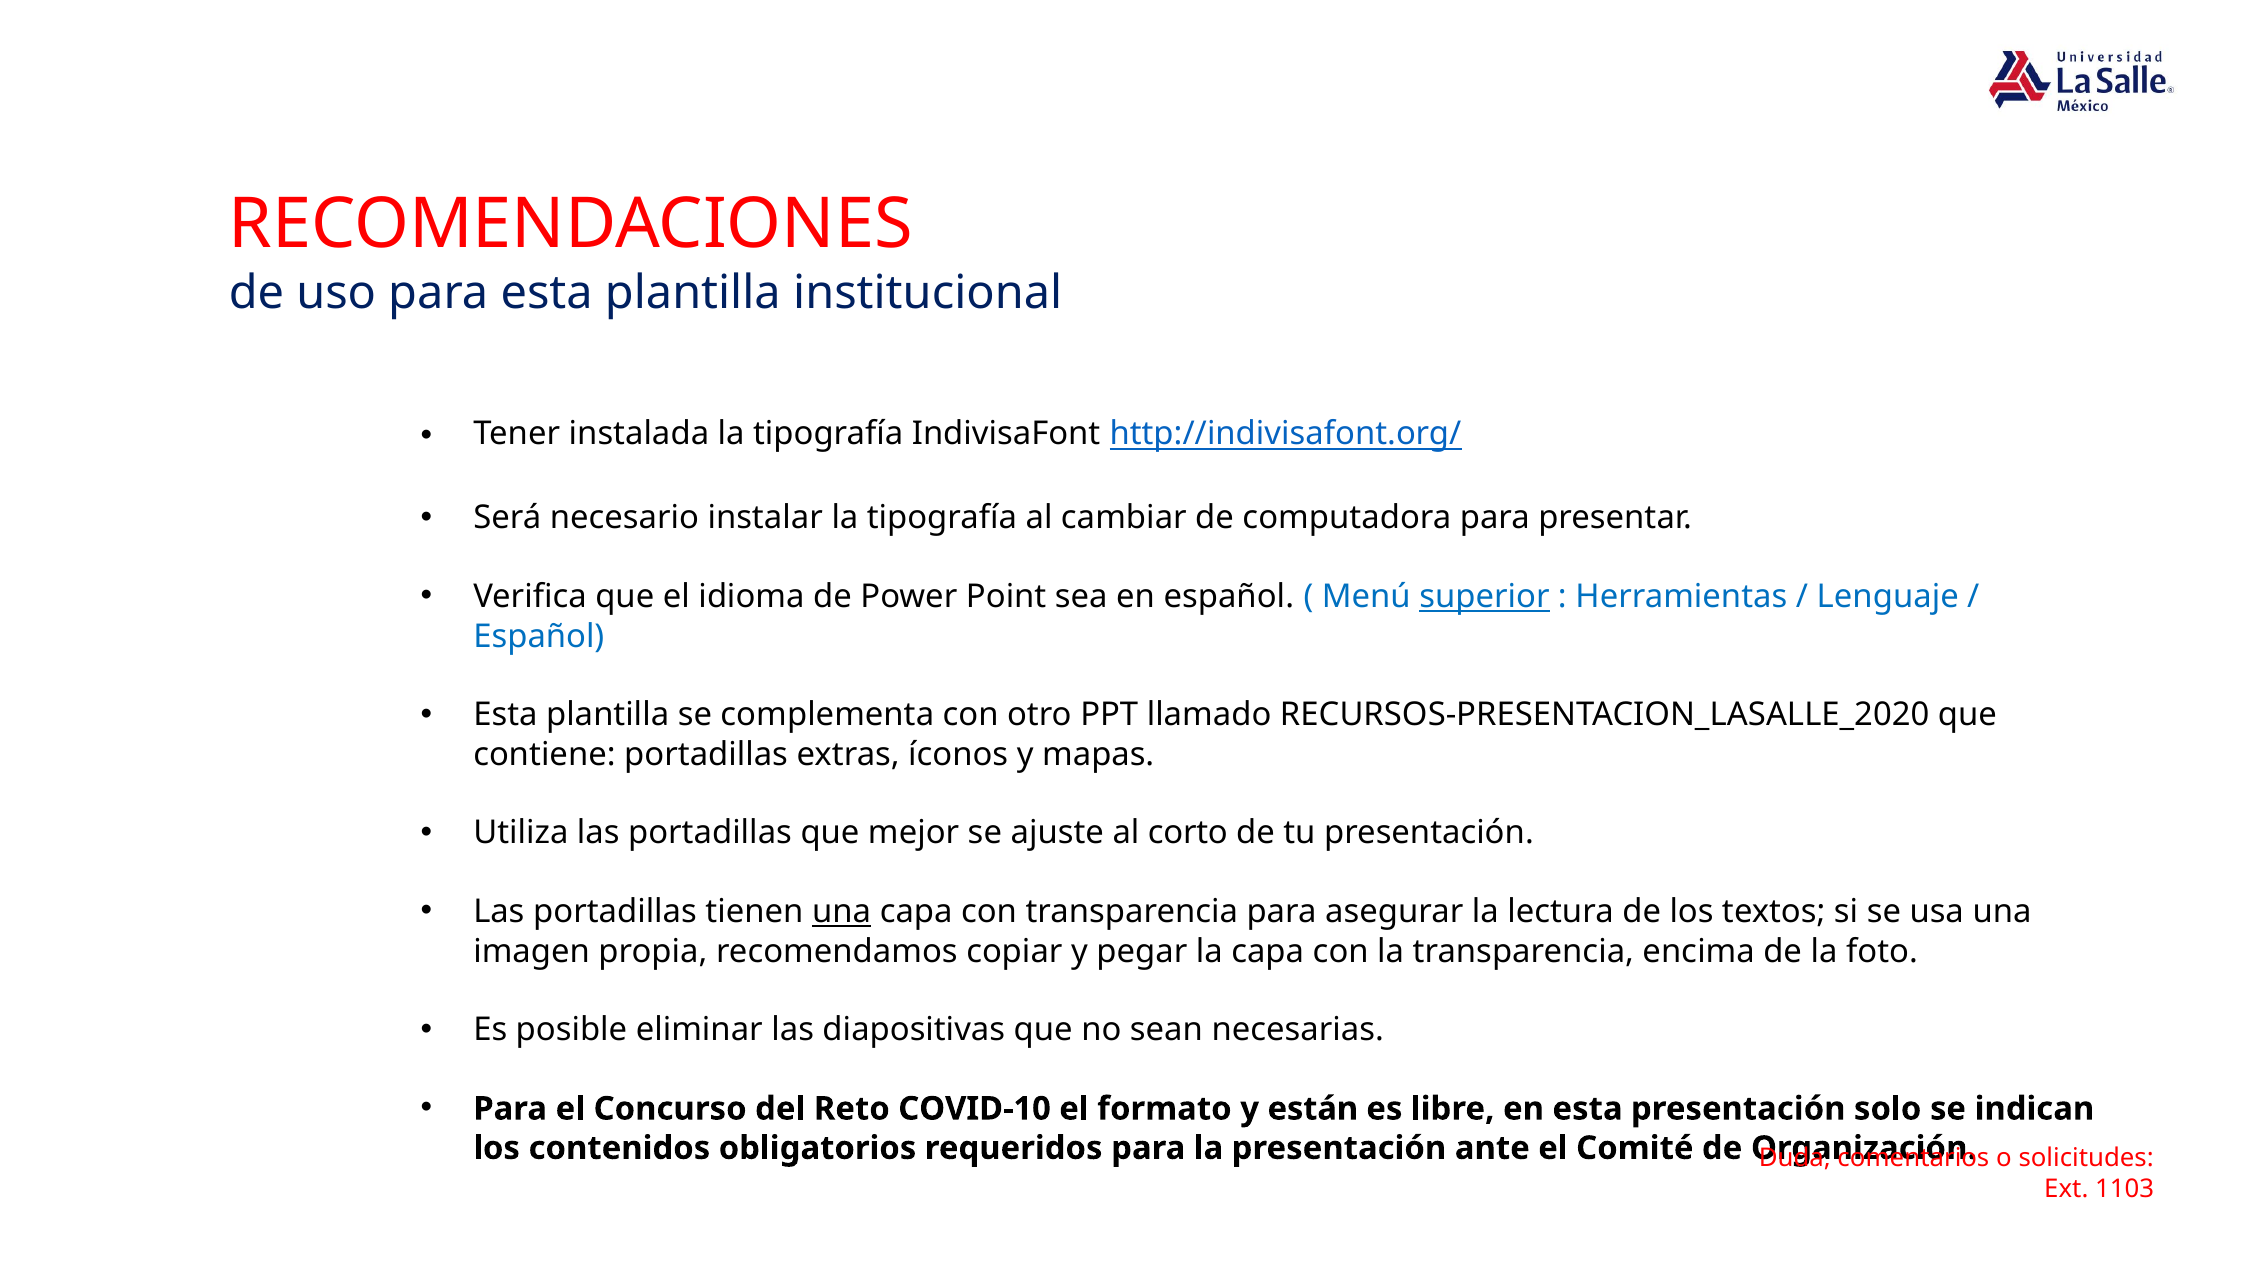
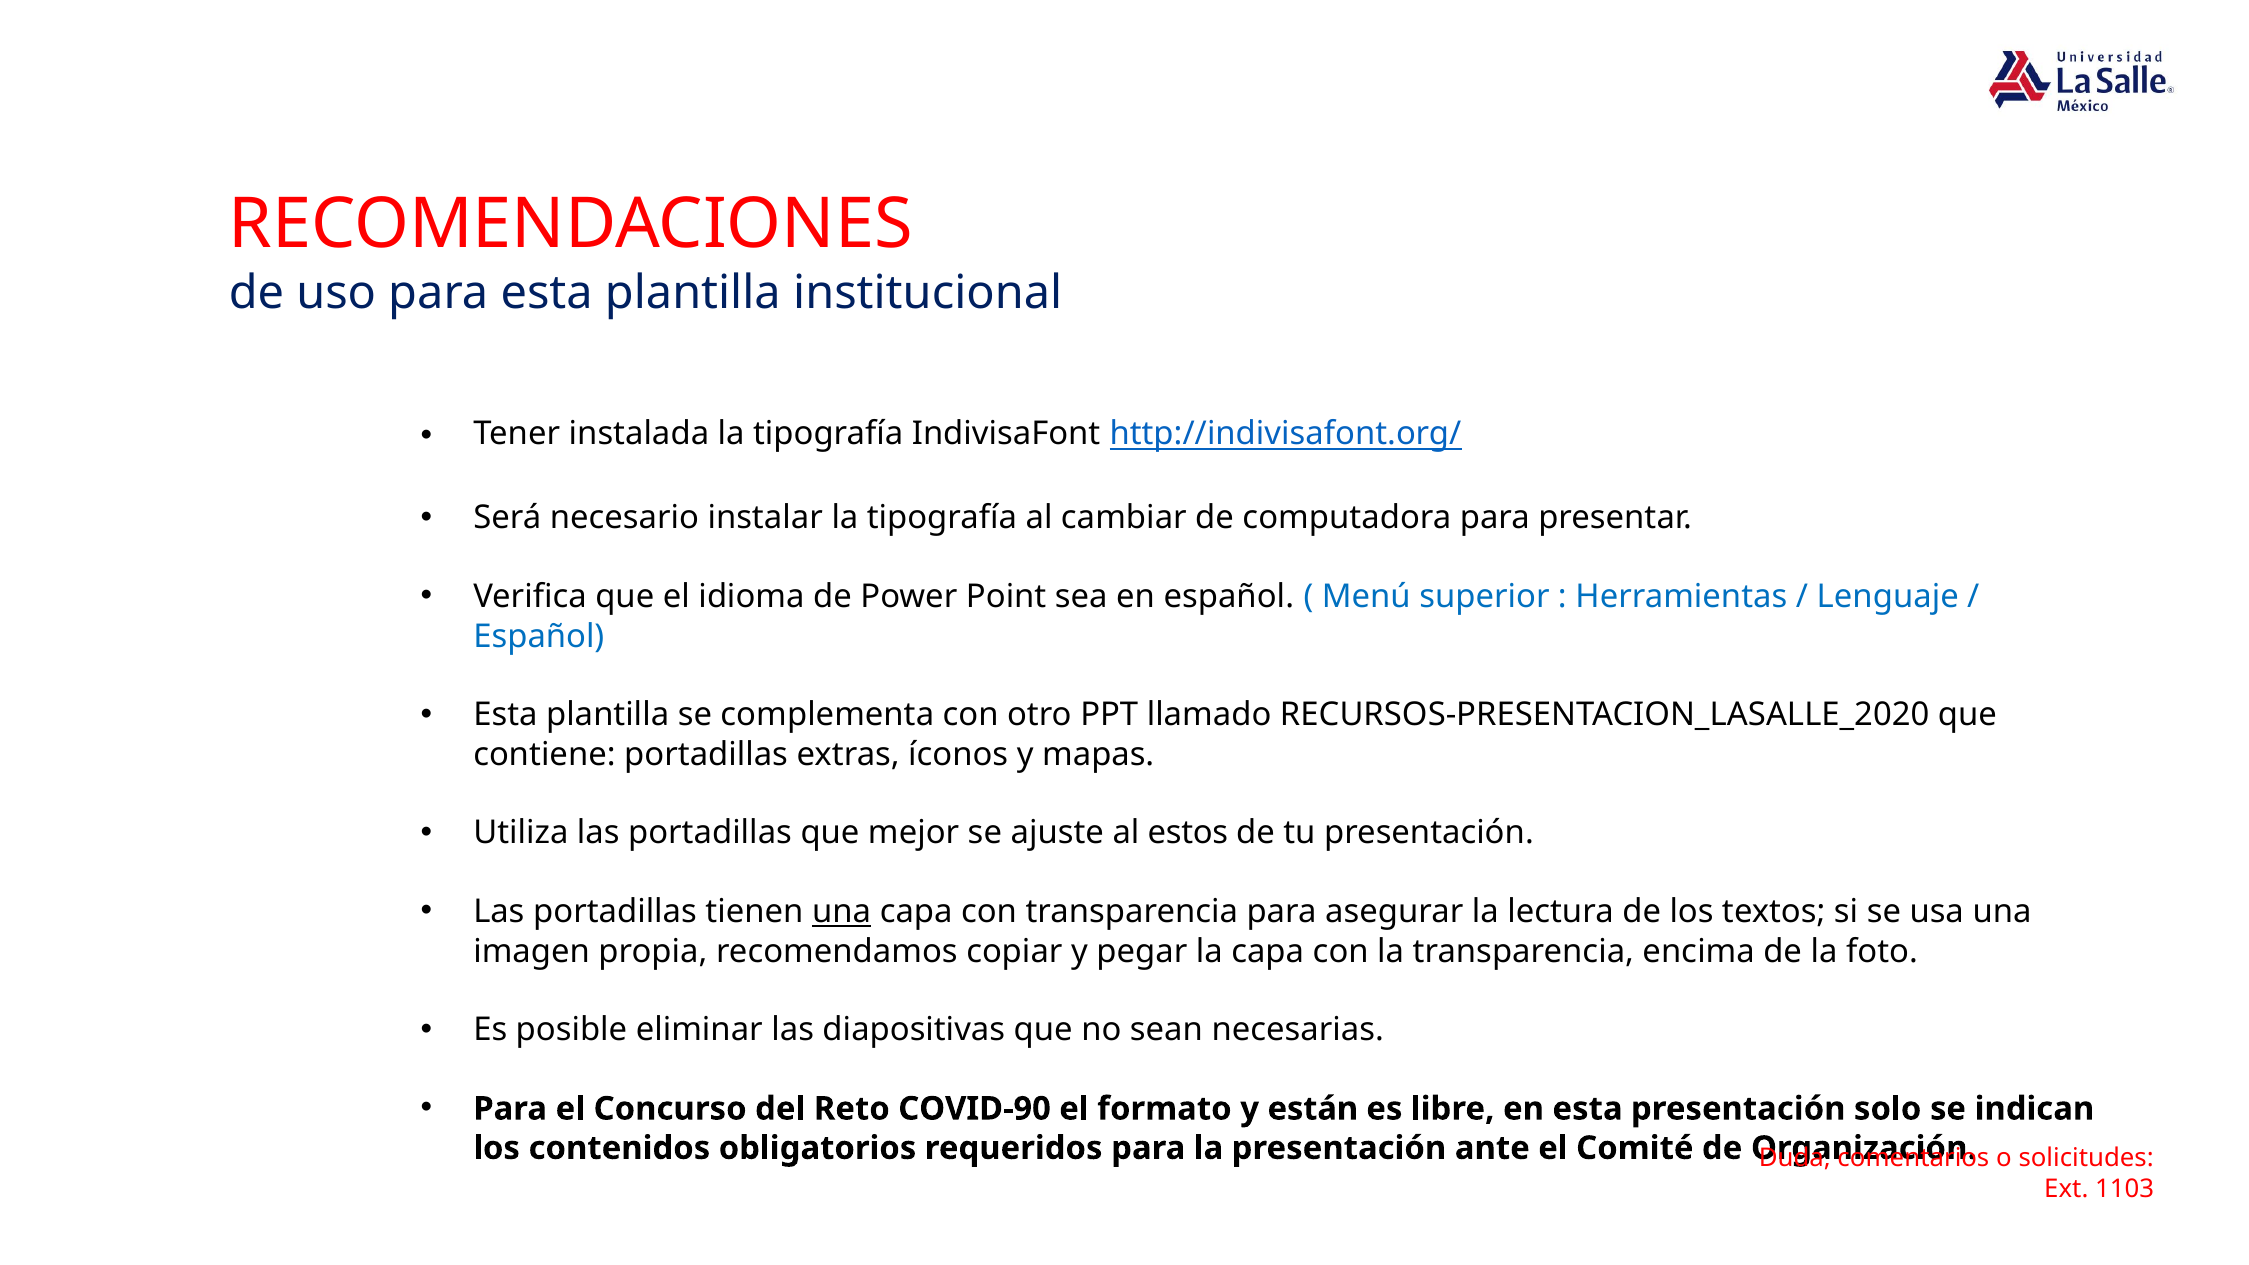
superior underline: present -> none (1484, 597)
corto: corto -> estos (1188, 833)
COVID-10: COVID-10 -> COVID-90 (975, 1109)
